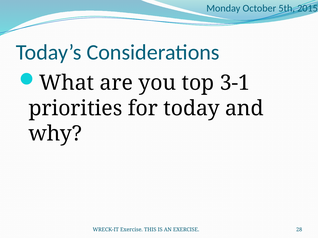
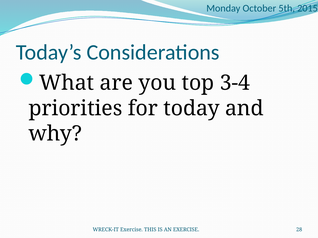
3-1: 3-1 -> 3-4 (235, 83)
